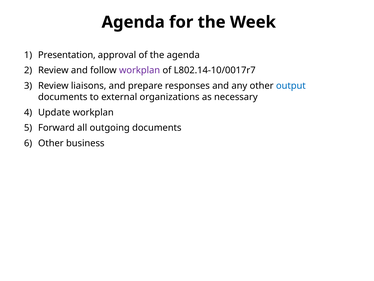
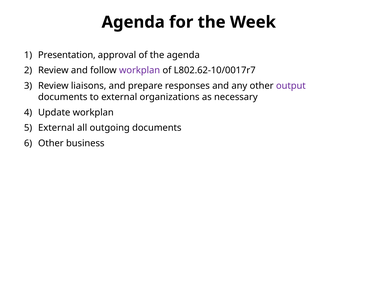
L802.14-10/0017r7: L802.14-10/0017r7 -> L802.62-10/0017r7 (215, 70)
output colour: blue -> purple (291, 86)
Forward: Forward -> External (56, 128)
